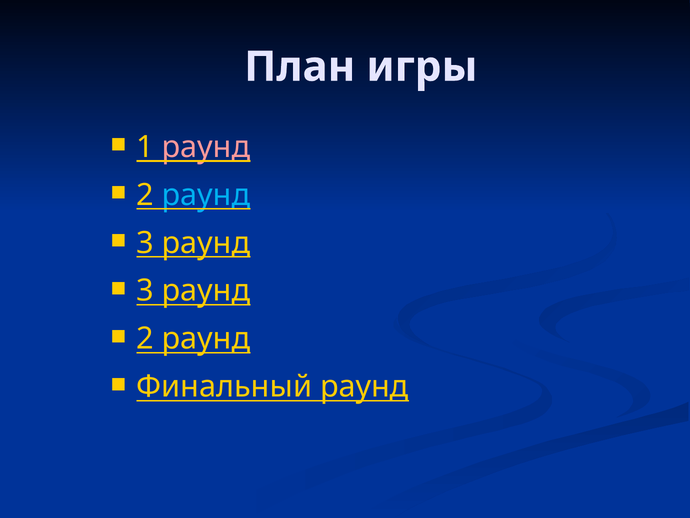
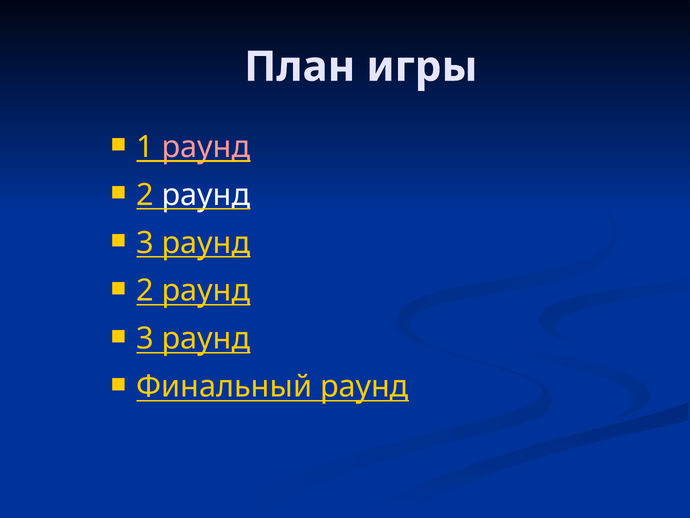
раунд colour: light blue -> white (206, 195)
3: 3 -> 2 (145, 291)
2: 2 -> 3 (145, 338)
